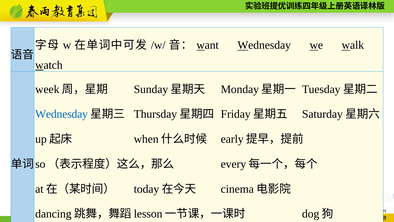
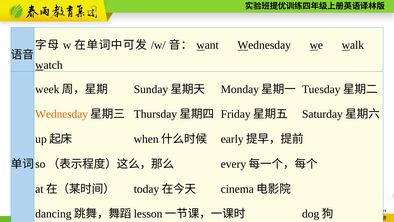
Wednesday colour: blue -> orange (62, 114)
